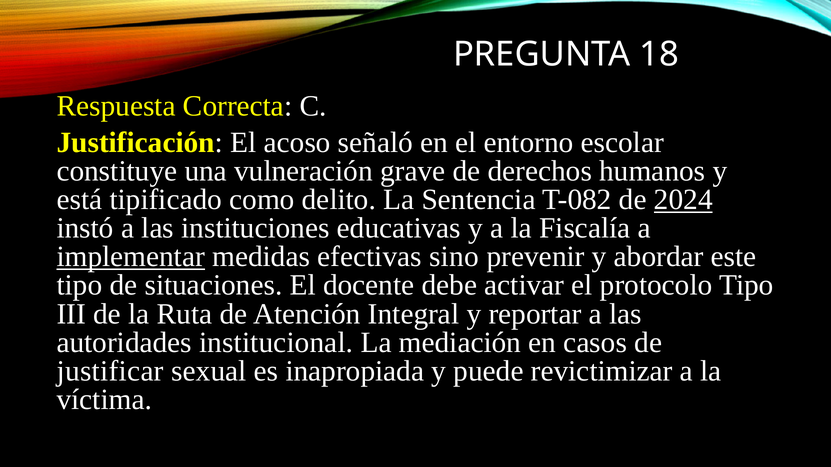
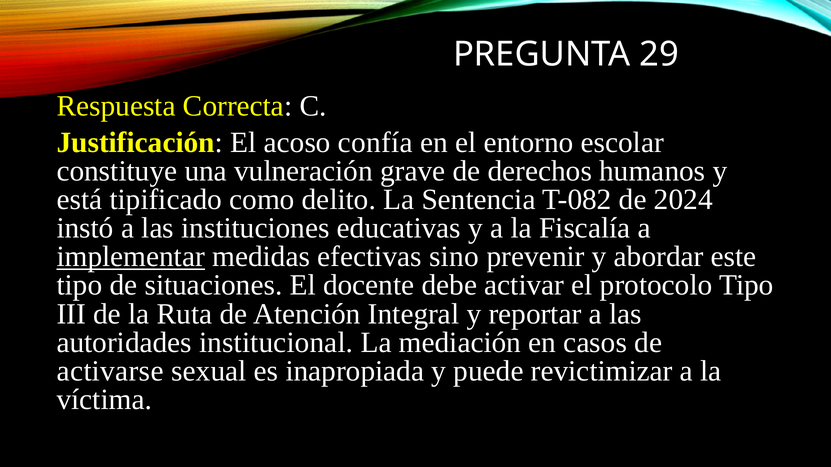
18: 18 -> 29 (659, 55)
señaló: señaló -> confía (375, 142)
2024 underline: present -> none (683, 200)
justificar: justificar -> activarse (110, 371)
